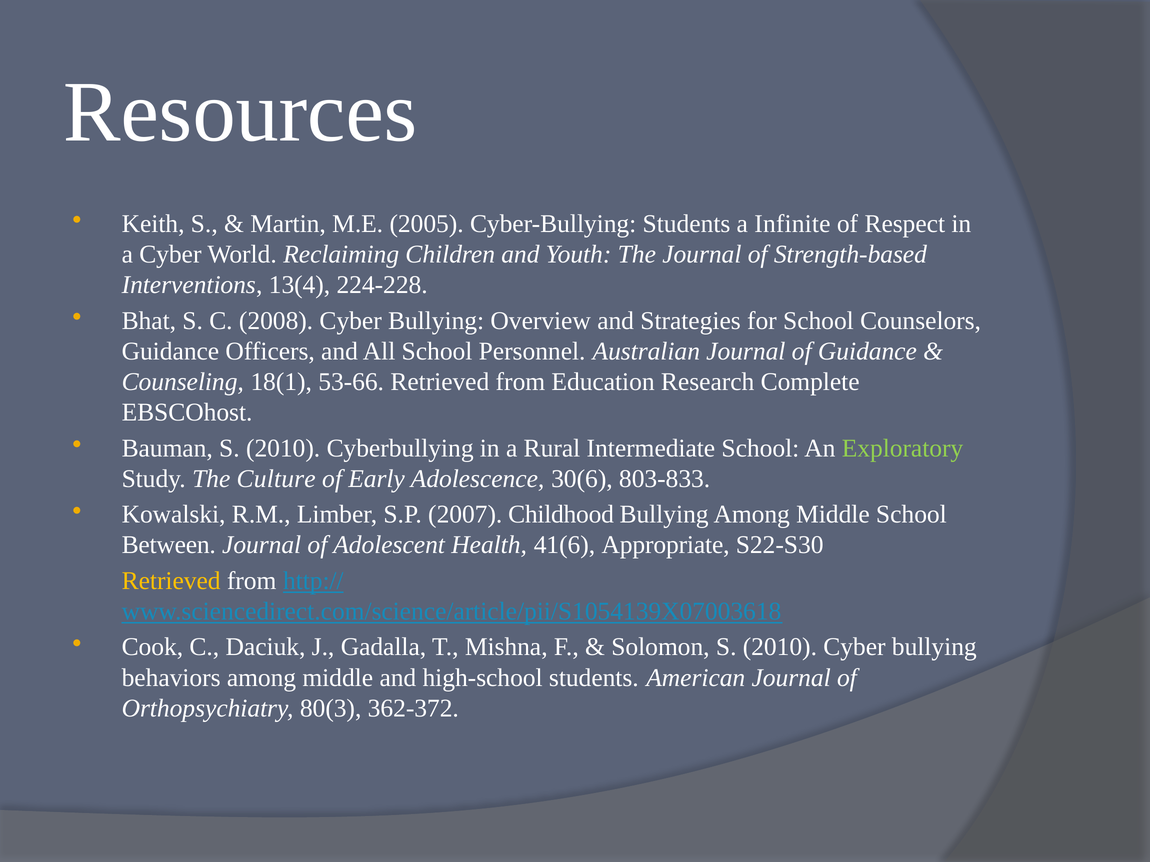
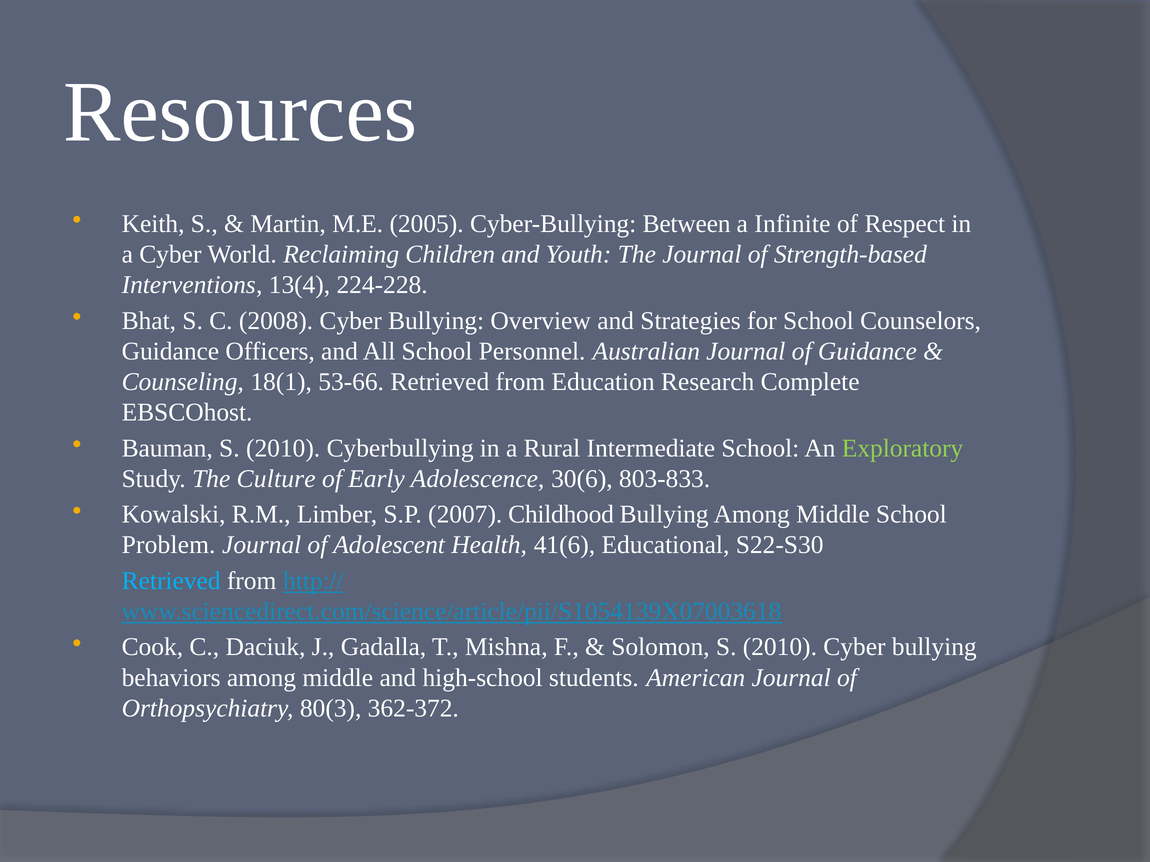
Cyber-Bullying Students: Students -> Between (687, 224)
Between: Between -> Problem (169, 545)
Appropriate: Appropriate -> Educational (665, 545)
Retrieved colour: yellow -> light blue (171, 581)
